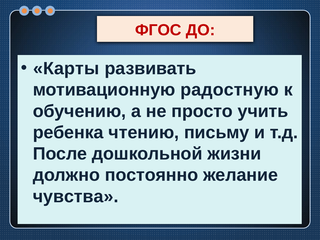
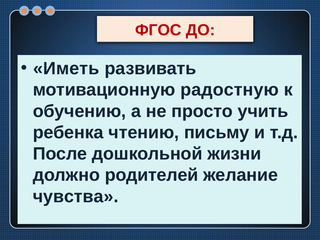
Карты: Карты -> Иметь (66, 69)
постоянно: постоянно -> родителей (152, 175)
